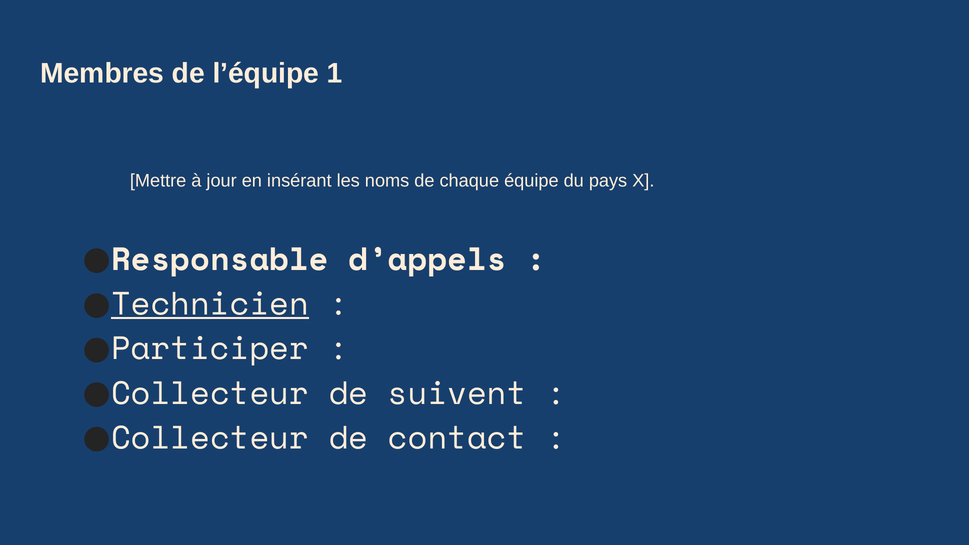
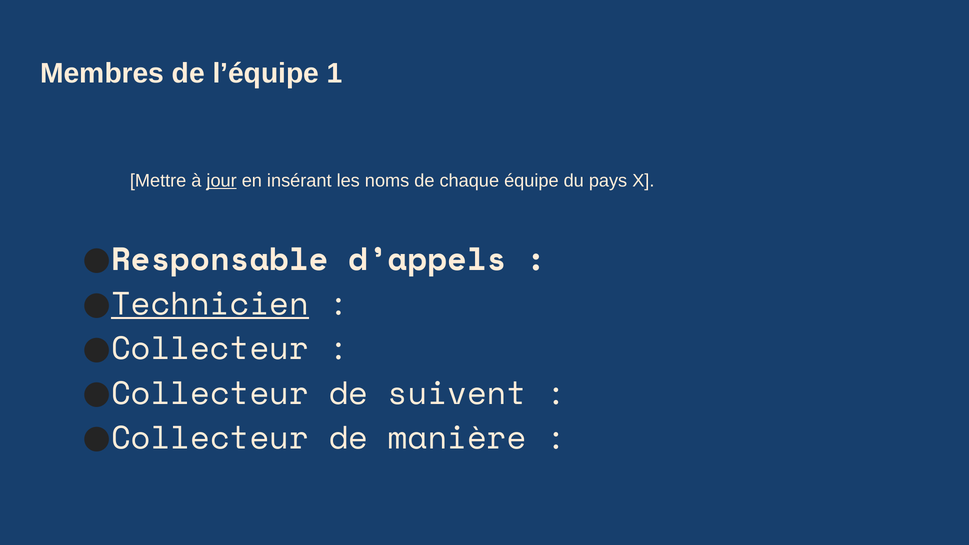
jour underline: none -> present (222, 181)
Participer: Participer -> Collecteur (210, 349)
contact: contact -> manière (457, 438)
